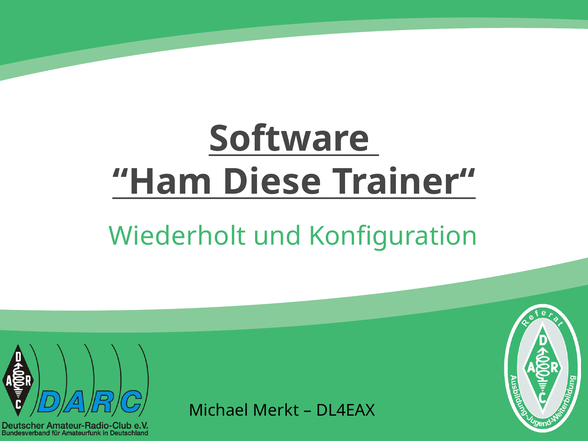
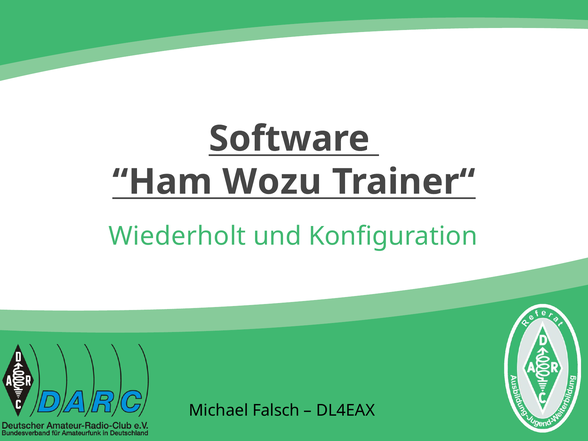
Diese: Diese -> Wozu (272, 182)
Merkt: Merkt -> Falsch (276, 410)
